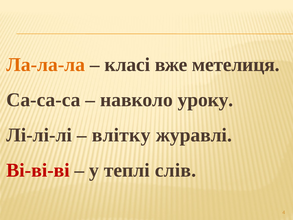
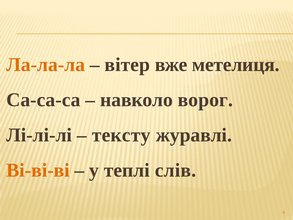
класі: класі -> вітер (127, 65)
уроку: уроку -> ворог (205, 100)
влітку: влітку -> тексту (121, 135)
Ві-ві-ві colour: red -> orange (38, 170)
